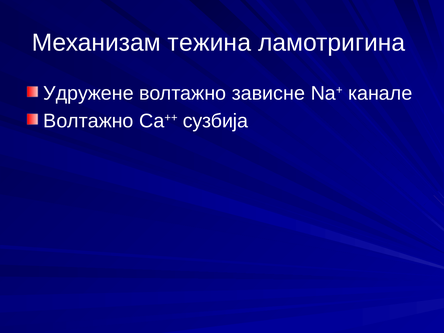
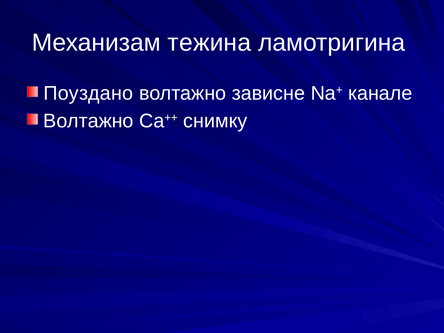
Удружене: Удружене -> Поуздано (88, 93)
сузбија: сузбија -> снимку (215, 121)
